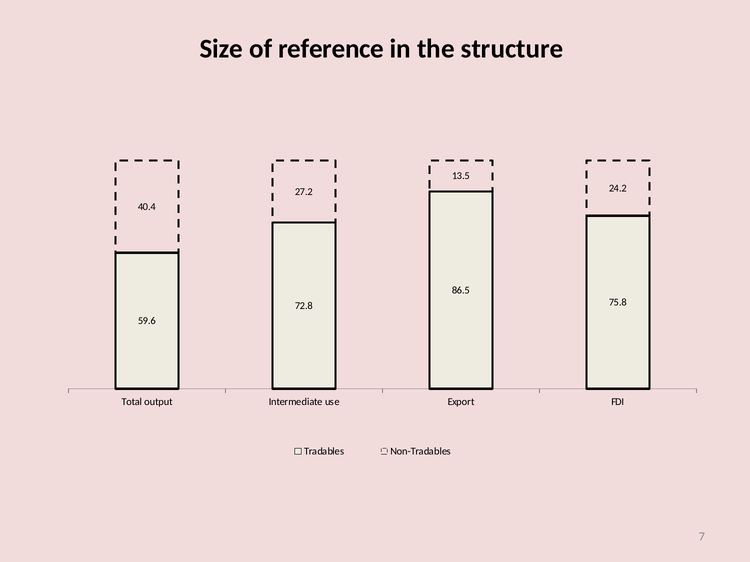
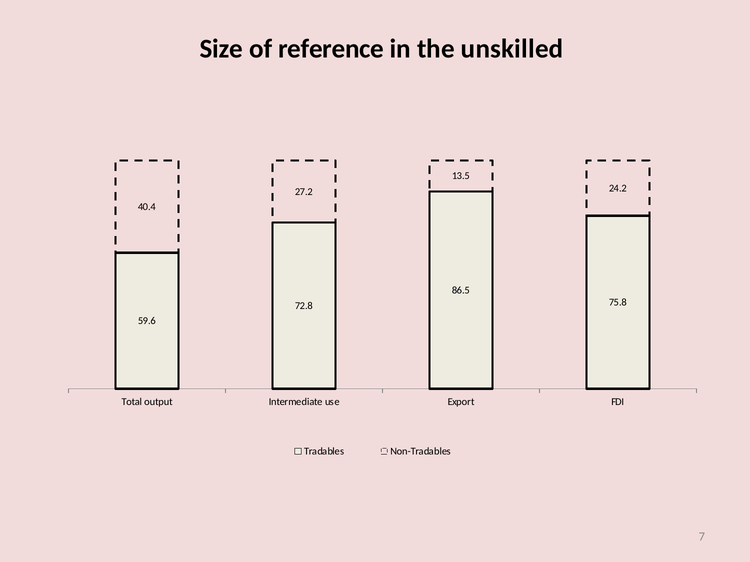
structure: structure -> unskilled (512, 49)
